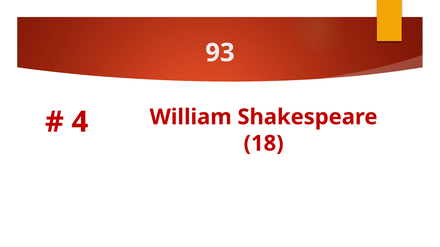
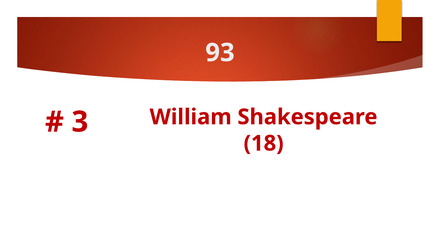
4: 4 -> 3 (80, 122)
